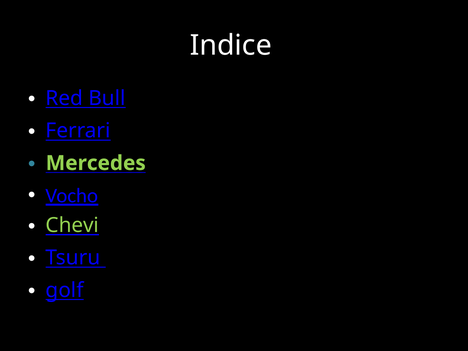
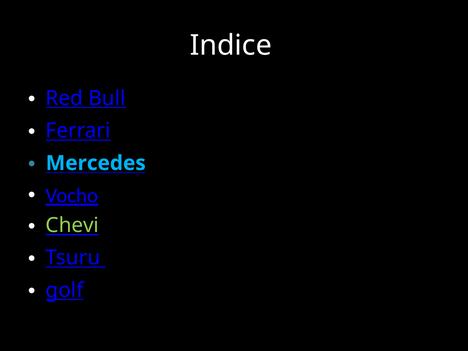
Mercedes colour: light green -> light blue (96, 163)
